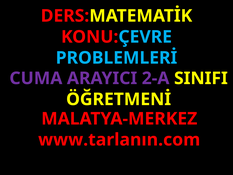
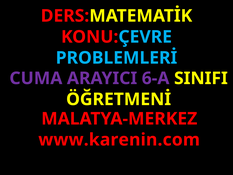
2-A: 2-A -> 6-A (156, 78)
www.tarlanın.com: www.tarlanın.com -> www.karenin.com (119, 140)
